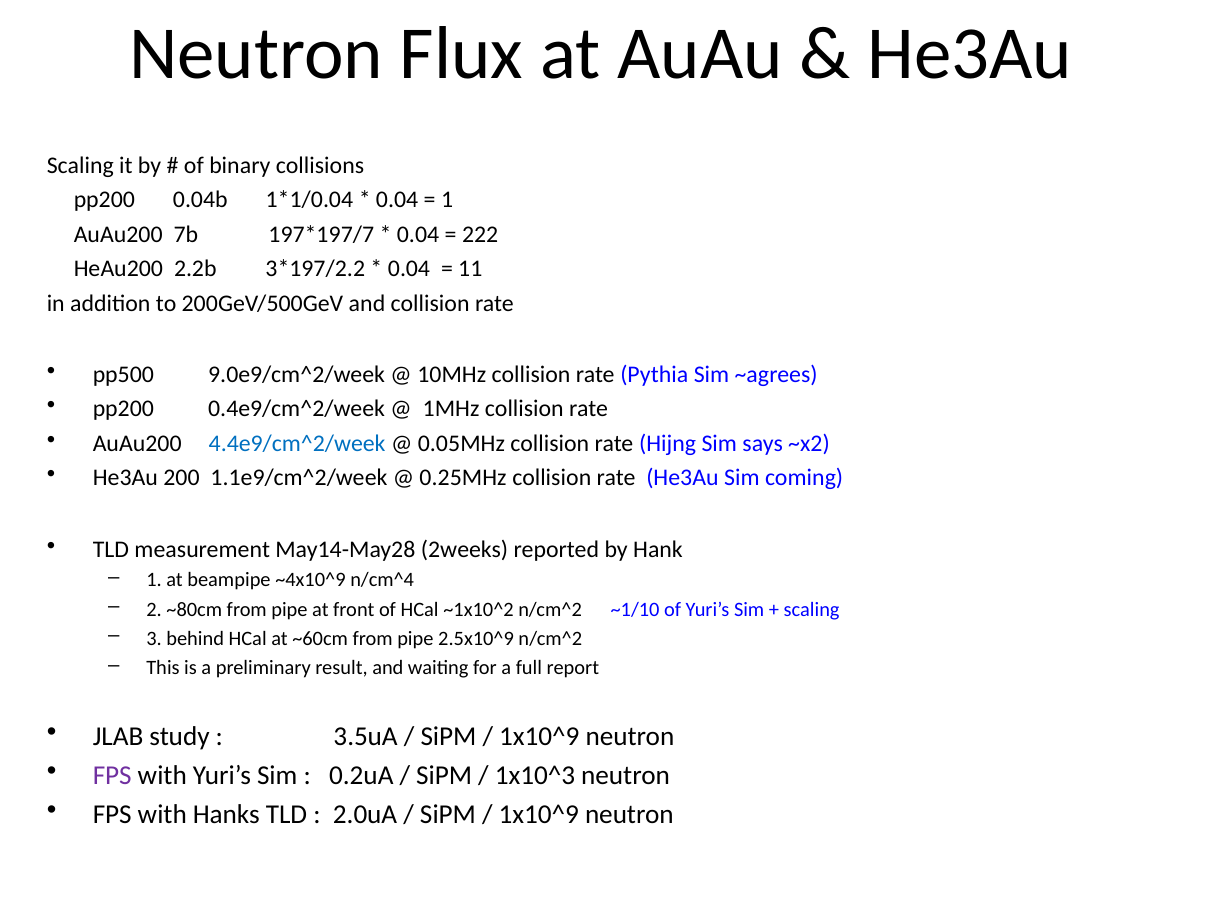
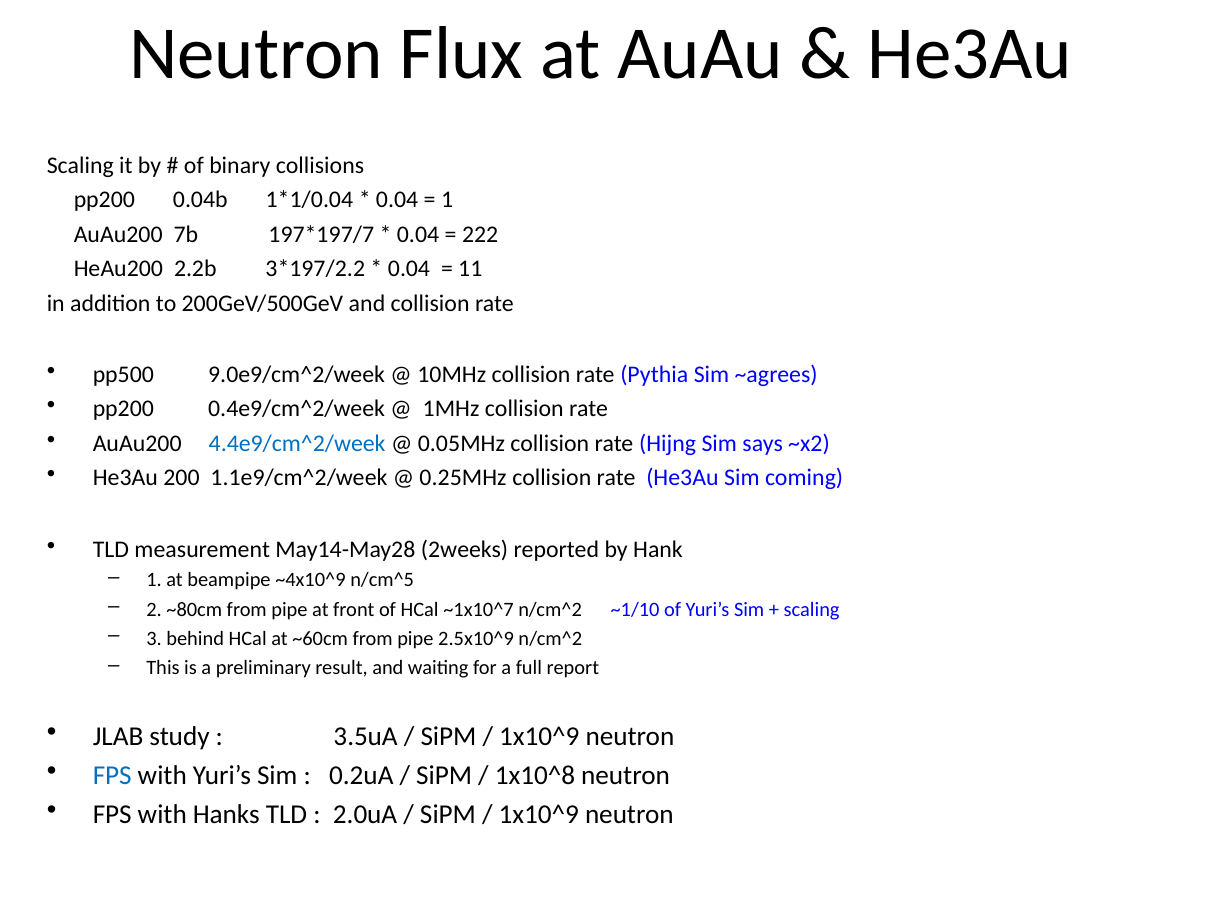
n/cm^4: n/cm^4 -> n/cm^5 (382, 580)
~1x10^2: ~1x10^2 -> ~1x10^7 (479, 610)
FPS colour: purple -> blue (112, 776)
1x10^3: 1x10^3 -> 1x10^8 (535, 776)
